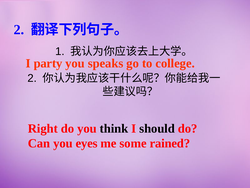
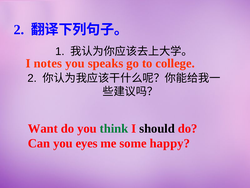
party: party -> notes (48, 63)
Right: Right -> Want (43, 128)
think colour: black -> green (114, 128)
rained: rained -> happy (170, 143)
